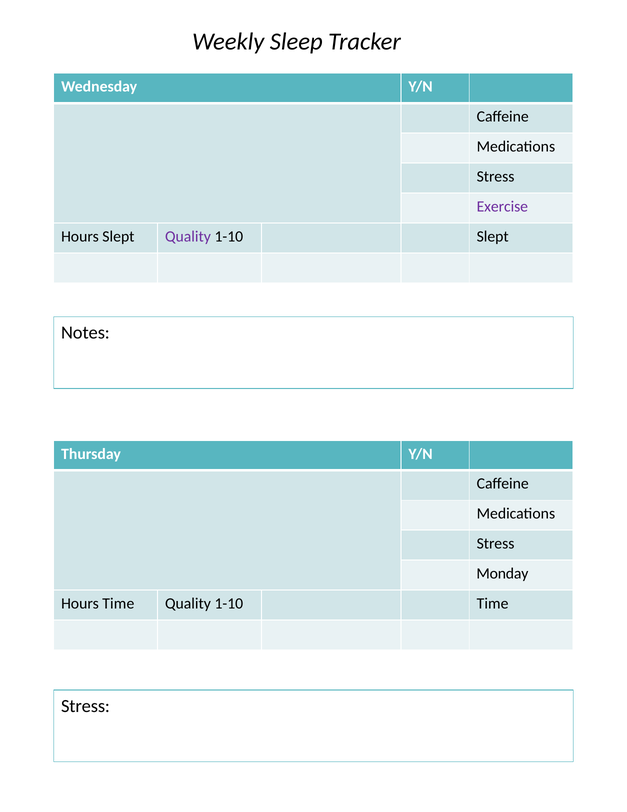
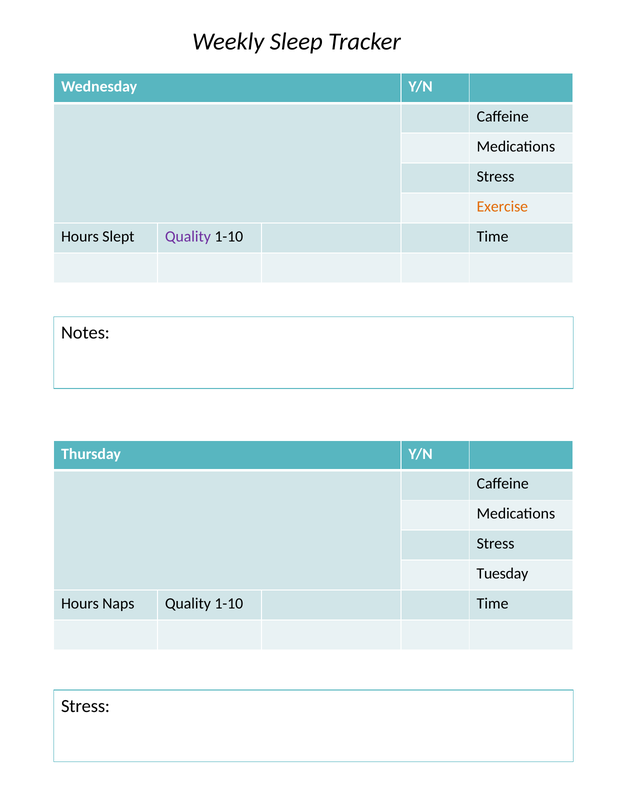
Exercise colour: purple -> orange (502, 206)
Slept: Slept -> Time (493, 236)
Monday: Monday -> Tuesday (502, 573)
Hours Time: Time -> Naps (118, 603)
